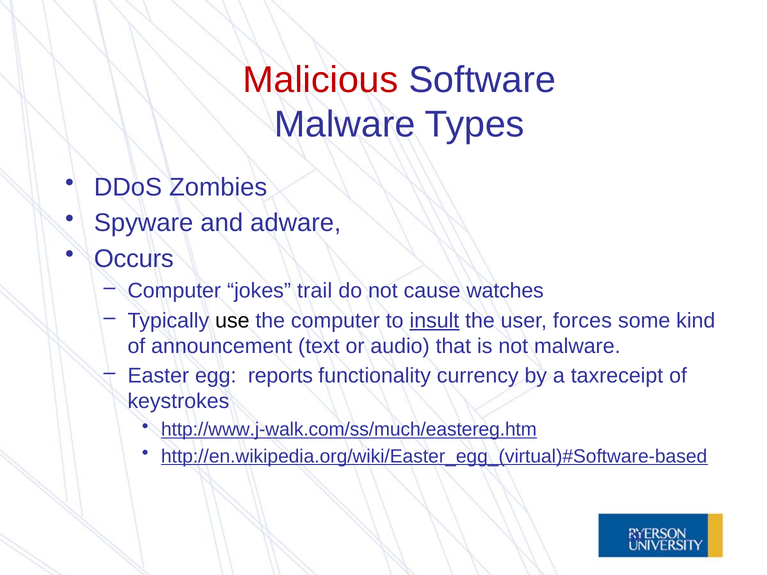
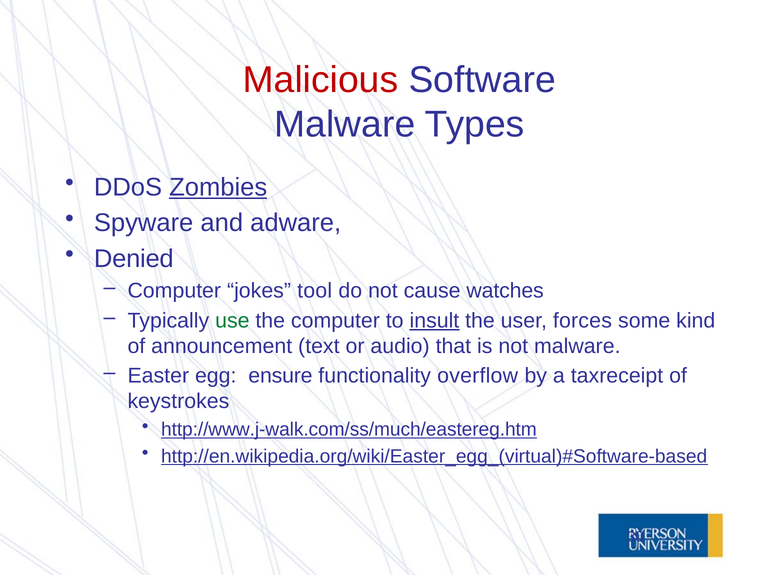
Zombies underline: none -> present (218, 187)
Occurs: Occurs -> Denied (134, 259)
trail: trail -> tool (315, 291)
use colour: black -> green (232, 321)
reports: reports -> ensure (280, 376)
currency: currency -> overflow (478, 376)
